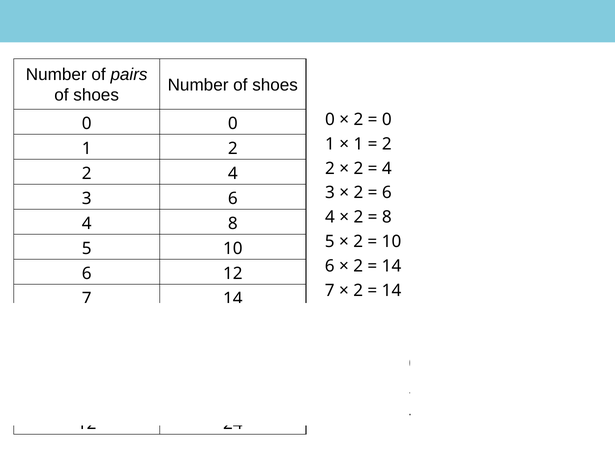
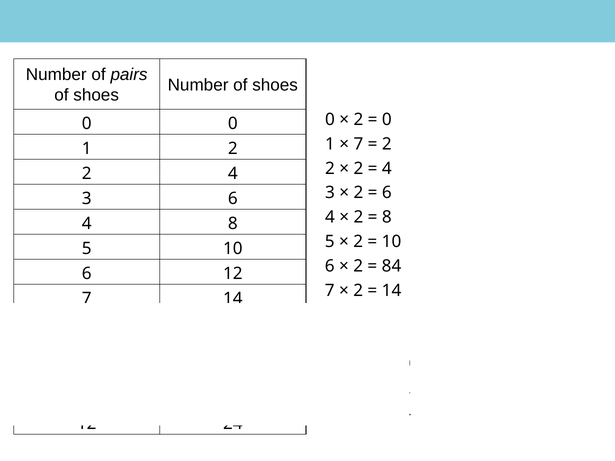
1: 1 -> 7 (358, 144)
14: 14 -> 84 (392, 266)
